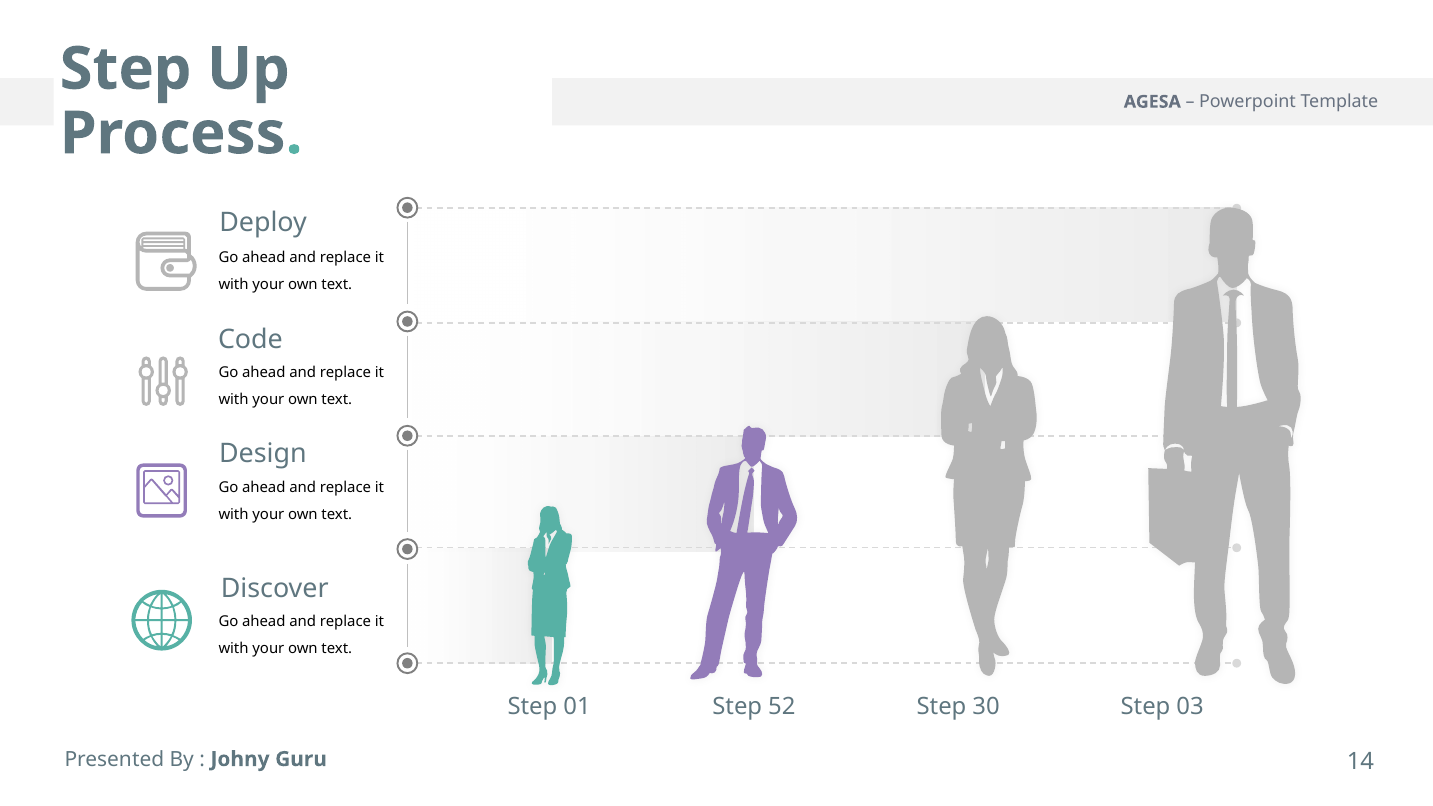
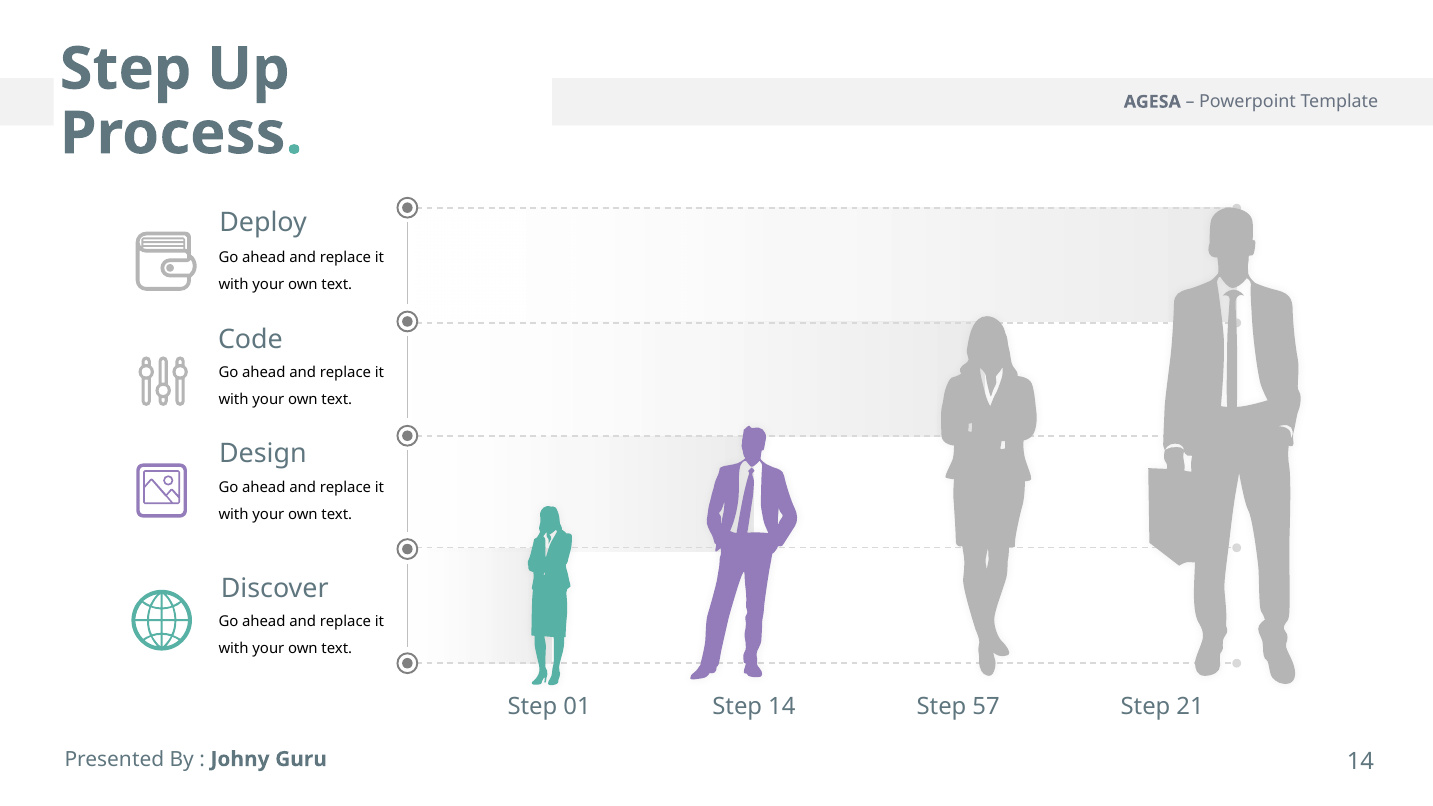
Step 52: 52 -> 14 (782, 707)
30: 30 -> 57 (986, 707)
03: 03 -> 21 (1190, 707)
